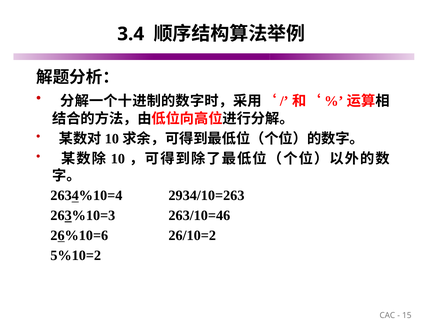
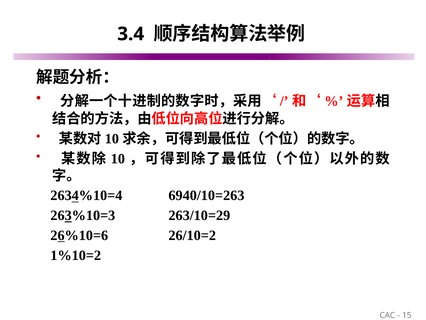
2934/10=263: 2934/10=263 -> 6940/10=263 (206, 195)
263/10=46: 263/10=46 -> 263/10=29 (199, 215)
5%10=2: 5%10=2 -> 1%10=2 (76, 255)
